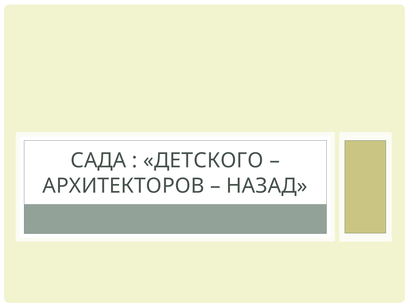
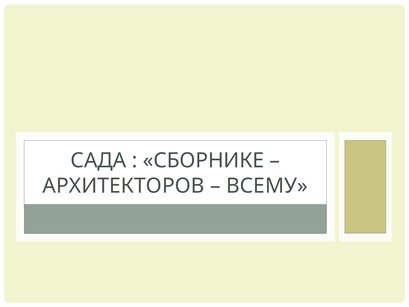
ДЕТСКОГО: ДЕТСКОГО -> СБОРНИКЕ (204, 160)
НАЗАД: НАЗАД -> ВСЕМУ (267, 186)
